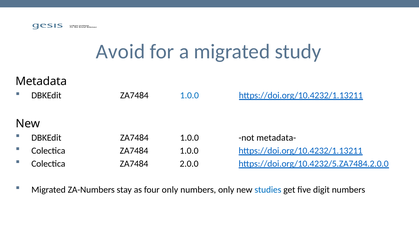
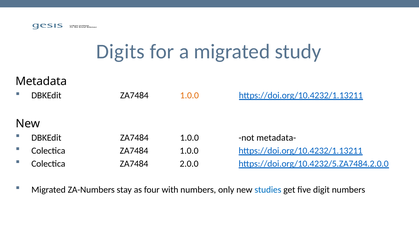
Avoid: Avoid -> Digits (120, 52)
1.0.0 colour: blue -> orange (189, 96)
four only: only -> with (170, 190)
